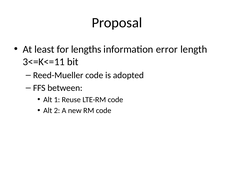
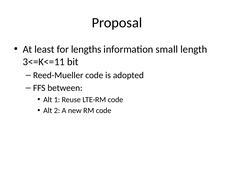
error: error -> small (167, 49)
